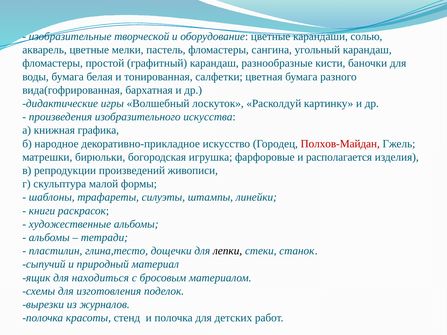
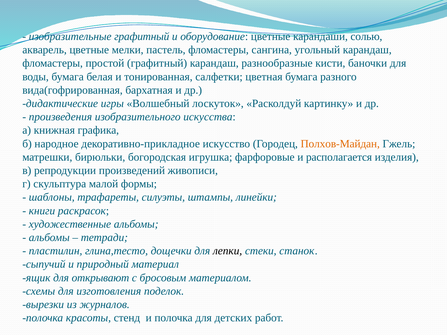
изобразительные творческой: творческой -> графитный (142, 37)
Полхов-Майдан colour: red -> orange (340, 144)
находиться: находиться -> открывают (100, 278)
